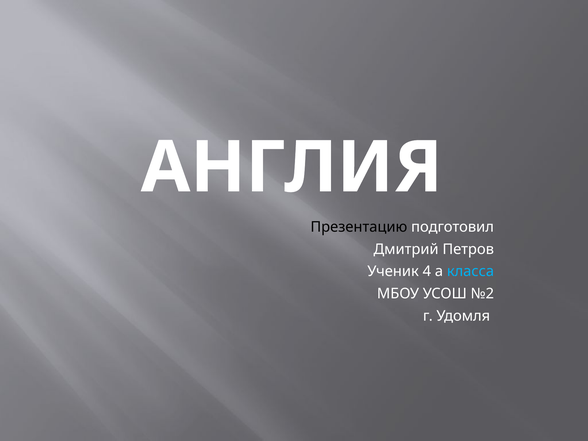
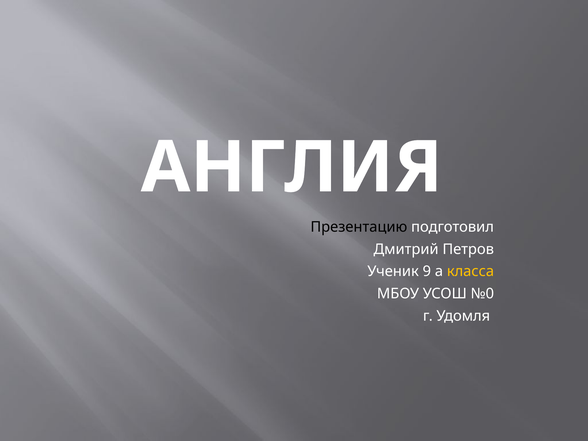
4: 4 -> 9 (427, 271)
класса colour: light blue -> yellow (470, 271)
№2: №2 -> №0 (482, 294)
